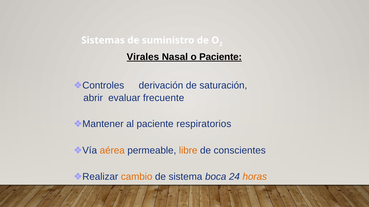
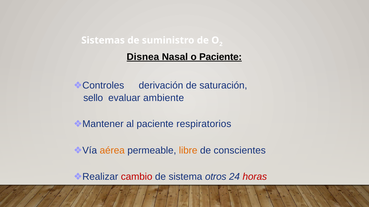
Virales: Virales -> Disnea (143, 57)
abrir: abrir -> sello (93, 98)
frecuente: frecuente -> ambiente (164, 98)
cambio colour: orange -> red (137, 177)
boca: boca -> otros (216, 177)
horas colour: orange -> red (255, 177)
